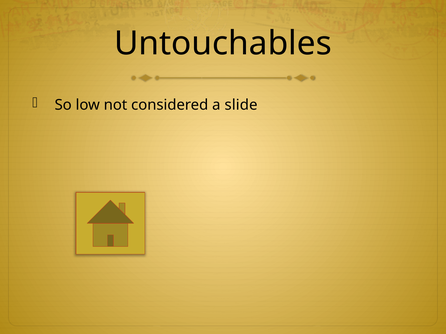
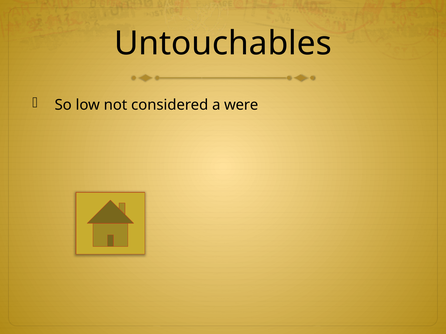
slide: slide -> were (241, 105)
